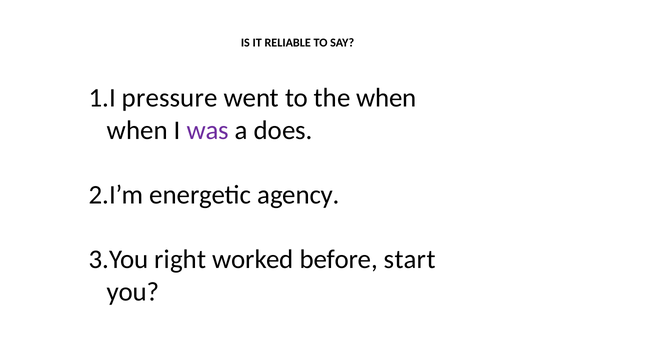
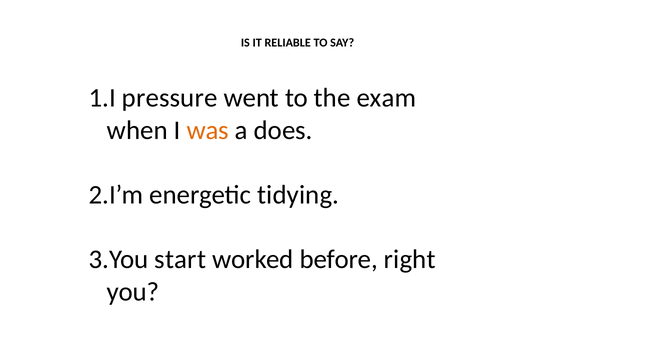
the when: when -> exam (386, 98)
was colour: purple -> orange (208, 130)
agency: agency -> tidying (298, 195)
right: right -> start (180, 260)
start: start -> right (410, 260)
